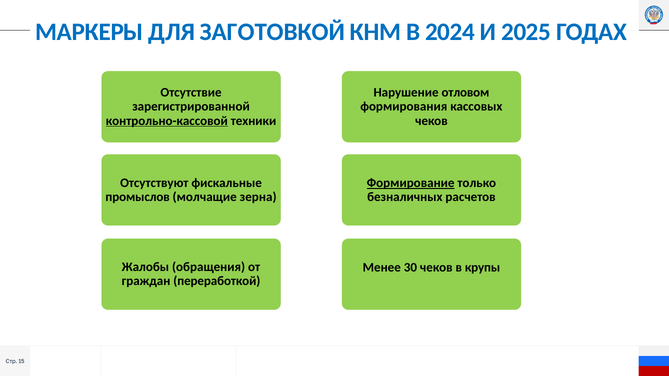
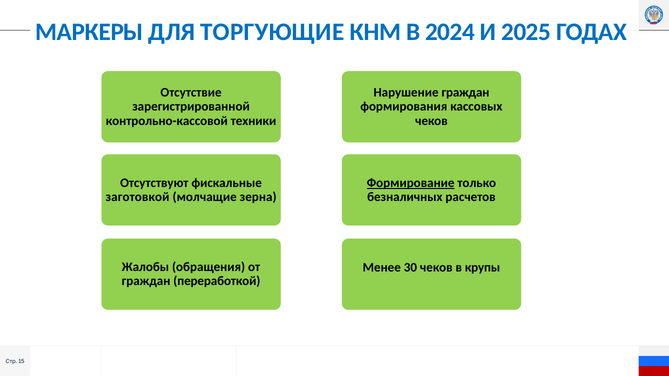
ЗАГОТОВКОЙ: ЗАГОТОВКОЙ -> ТОРГУЮЩИЕ (272, 32)
Нарушение отловом: отловом -> граждан (465, 93)
контрольно-кассовой underline: present -> none (167, 121)
промыслов: промыслов -> заготовкой (137, 197)
